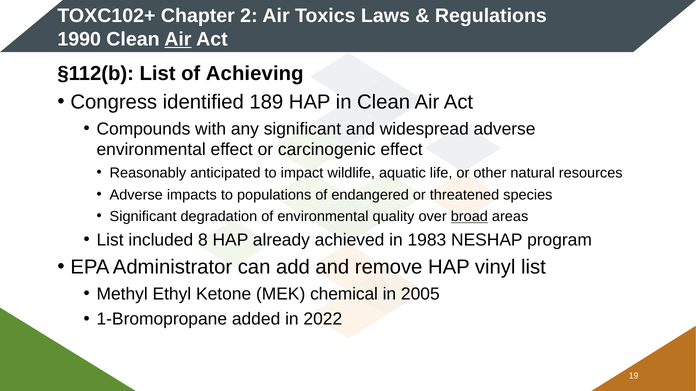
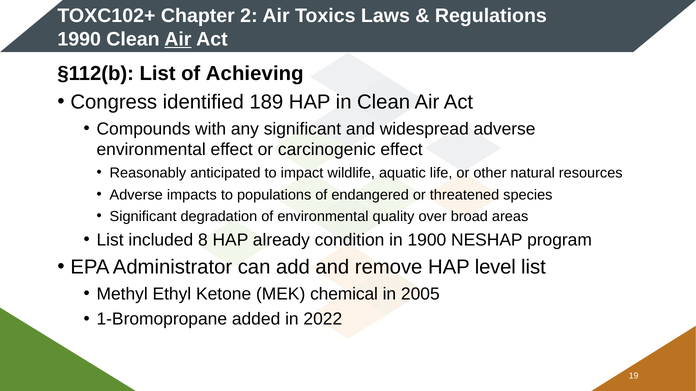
broad underline: present -> none (469, 217)
achieved: achieved -> condition (350, 240)
1983: 1983 -> 1900 (427, 240)
vinyl: vinyl -> level (495, 268)
